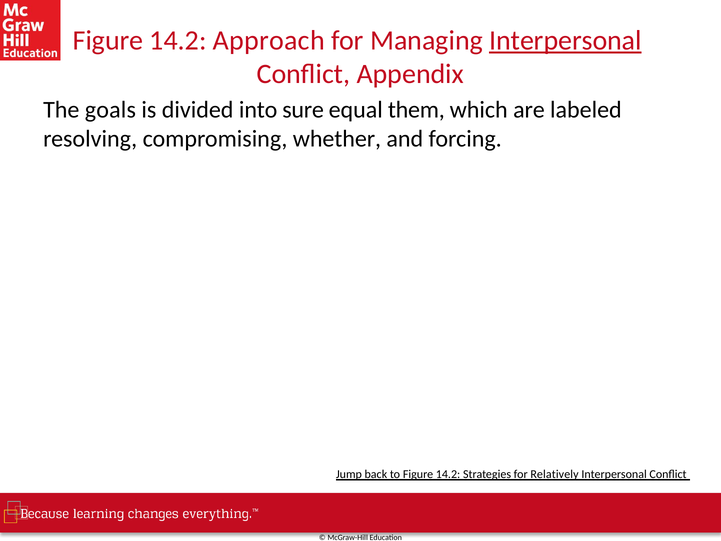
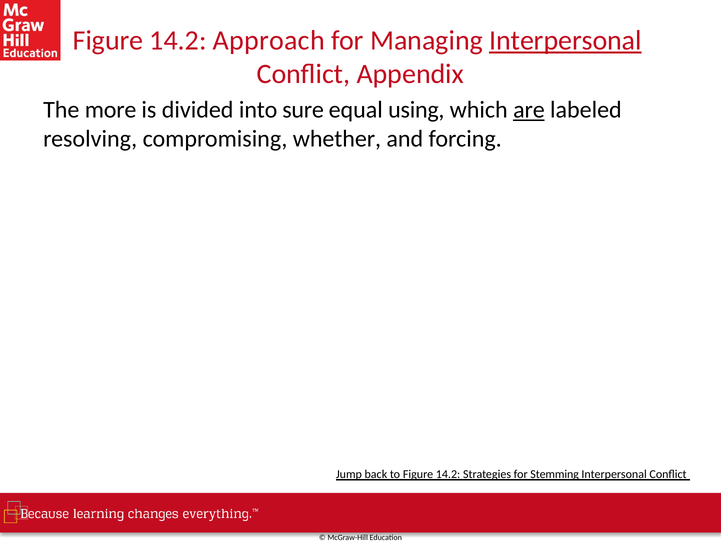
goals: goals -> more (111, 110)
them: them -> using (416, 110)
are underline: none -> present (529, 110)
Relatively: Relatively -> Stemming (555, 474)
